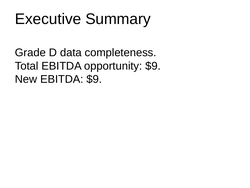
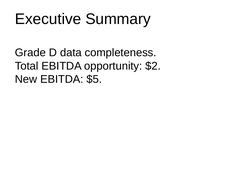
opportunity $9: $9 -> $2 (153, 66)
EBITDA $9: $9 -> $5 (94, 79)
